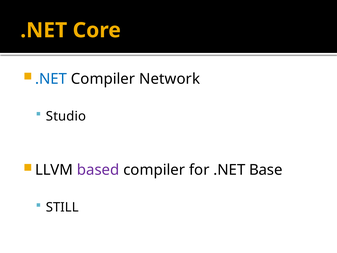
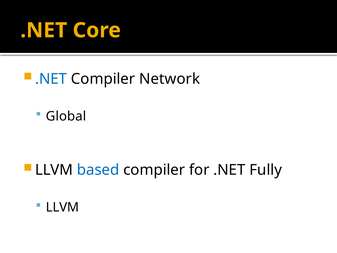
Studio: Studio -> Global (66, 116)
based colour: purple -> blue (98, 170)
Base: Base -> Fully (266, 170)
STILL: STILL -> LLVM (62, 207)
